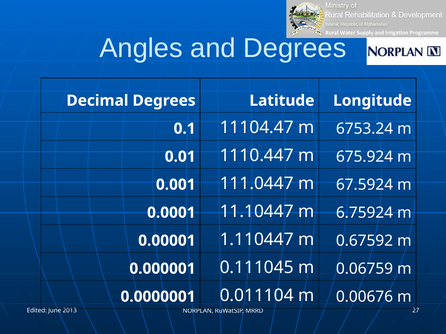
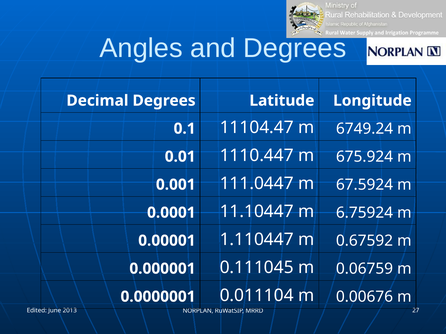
6753.24: 6753.24 -> 6749.24 (365, 129)
